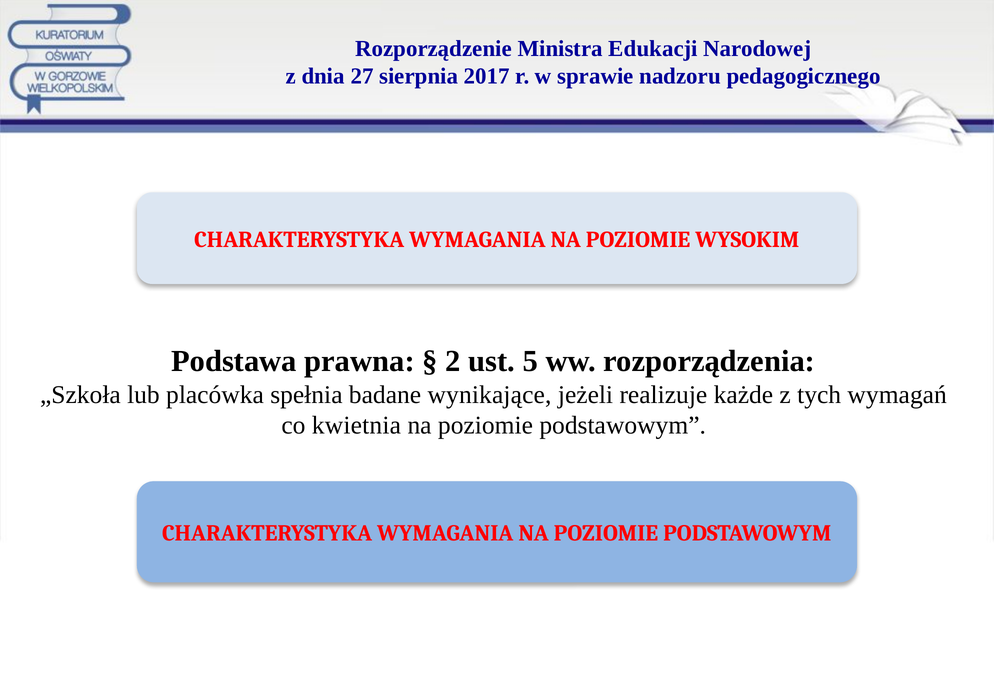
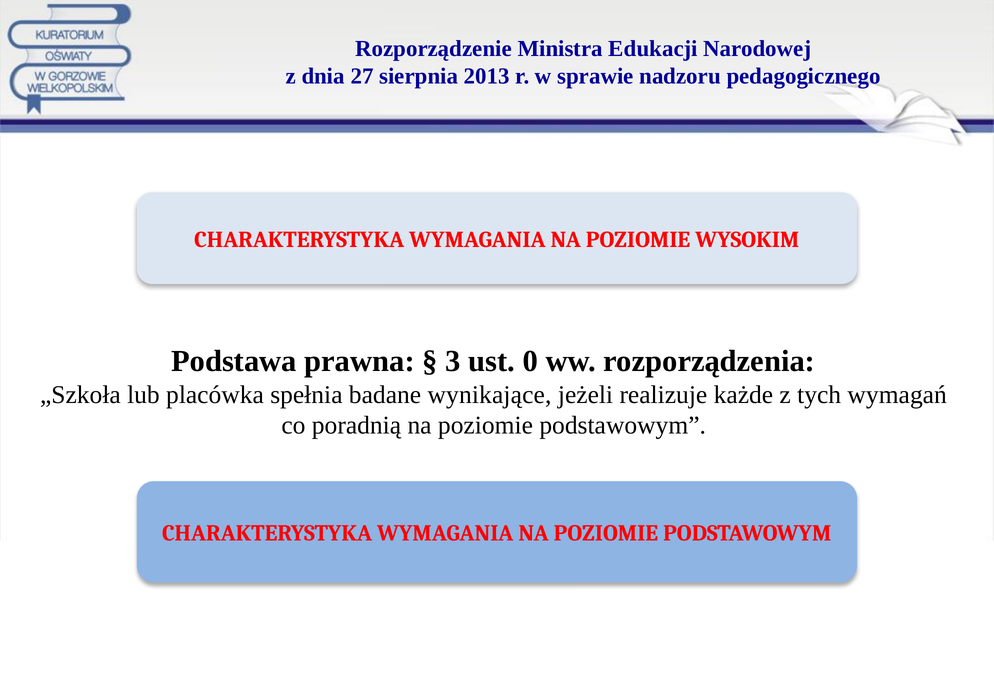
2017: 2017 -> 2013 (487, 76)
2: 2 -> 3 (453, 361)
5: 5 -> 0 (530, 361)
kwietnia: kwietnia -> poradnią (356, 425)
